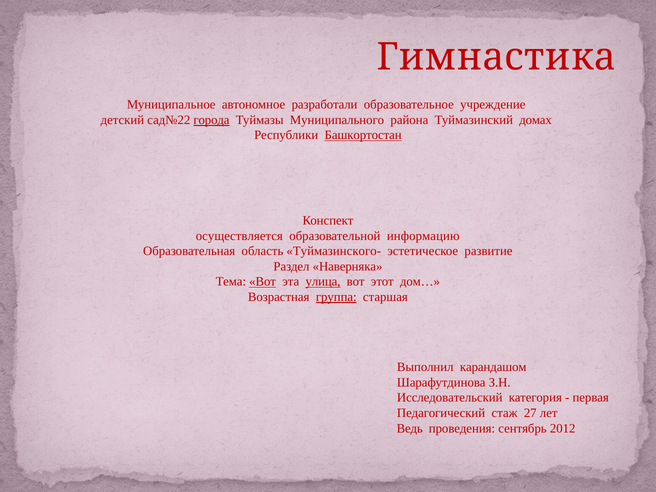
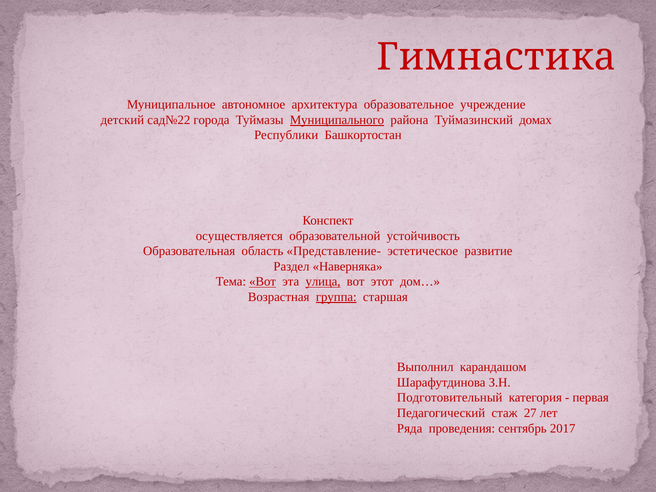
разработали: разработали -> архитектура (325, 105)
города underline: present -> none (211, 120)
Муниципального underline: none -> present (337, 120)
Башкортостан underline: present -> none (363, 135)
информацию: информацию -> устойчивость (423, 236)
Туймазинского-: Туймазинского- -> Представление- (334, 251)
Исследовательский: Исследовательский -> Подготовительный (450, 398)
Ведь: Ведь -> Ряда (410, 428)
2012: 2012 -> 2017 (563, 428)
